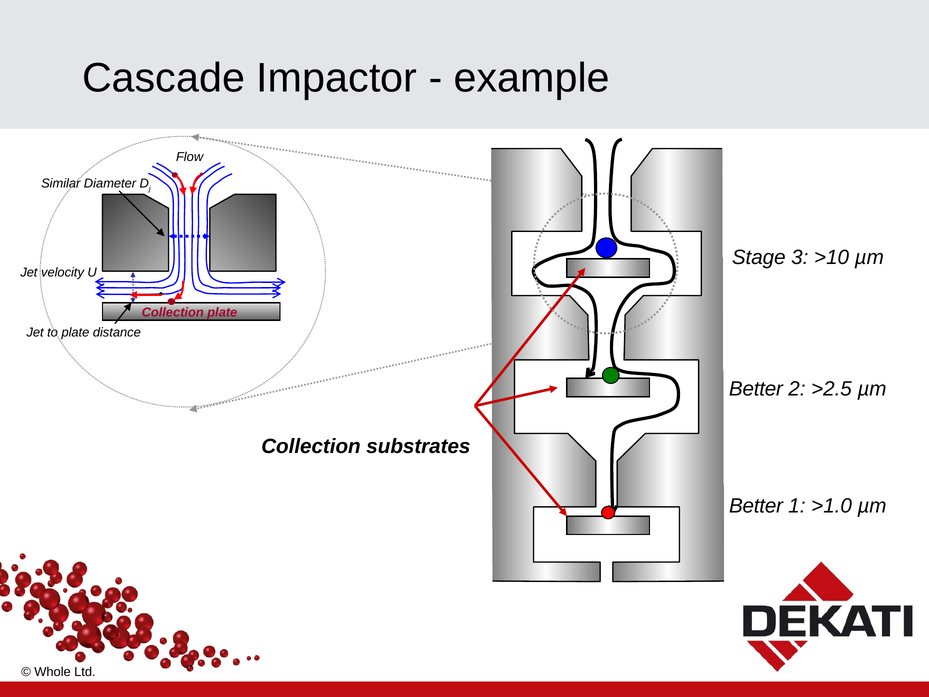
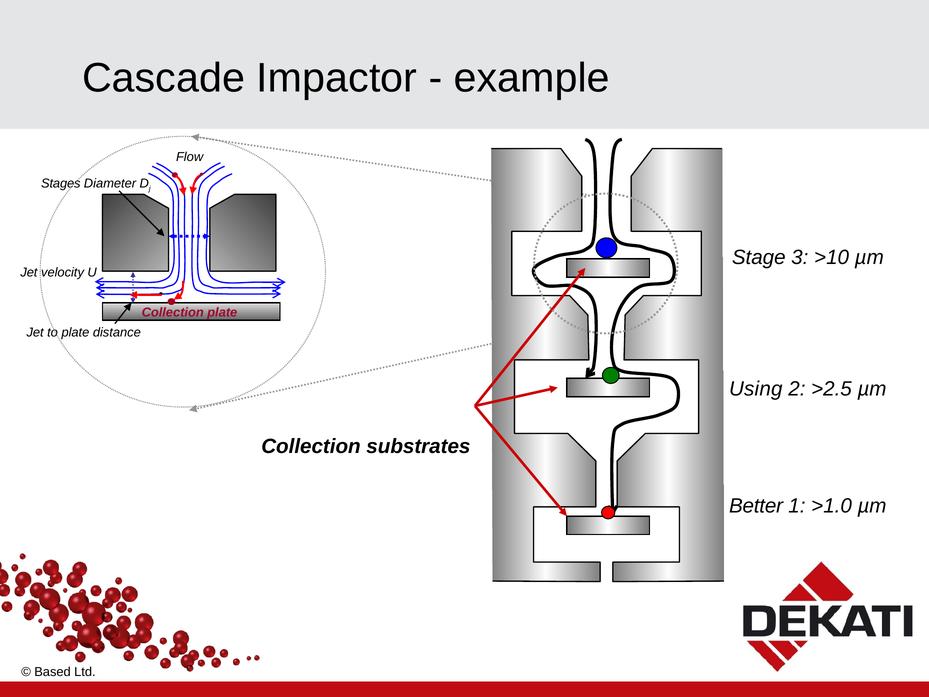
Similar: Similar -> Stages (61, 184)
Better: Better -> Using (756, 389)
Whole: Whole -> Based (53, 672)
